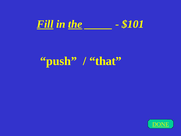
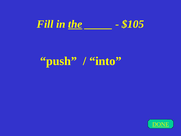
Fill underline: present -> none (45, 24)
$101: $101 -> $105 (133, 24)
that: that -> into (105, 61)
